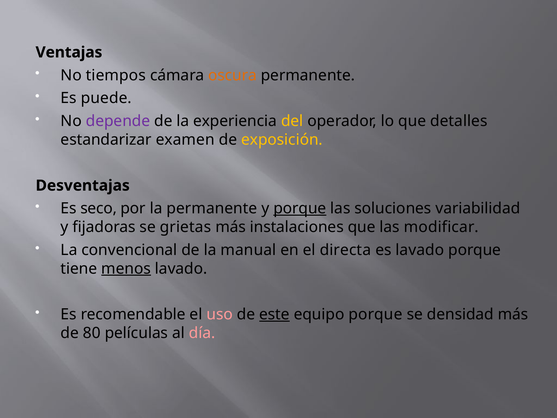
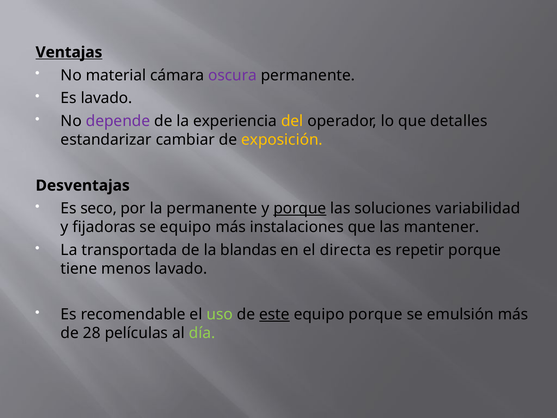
Ventajas underline: none -> present (69, 52)
tiempos: tiempos -> material (116, 75)
oscura colour: orange -> purple (233, 75)
Es puede: puede -> lavado (106, 98)
examen: examen -> cambiar (185, 140)
se grietas: grietas -> equipo (186, 227)
modificar: modificar -> mantener (441, 227)
convencional: convencional -> transportada (129, 250)
manual: manual -> blandas (249, 250)
es lavado: lavado -> repetir (420, 250)
menos underline: present -> none (126, 268)
uso colour: pink -> light green (220, 314)
densidad: densidad -> emulsión (460, 314)
80: 80 -> 28 (92, 333)
día colour: pink -> light green (202, 333)
